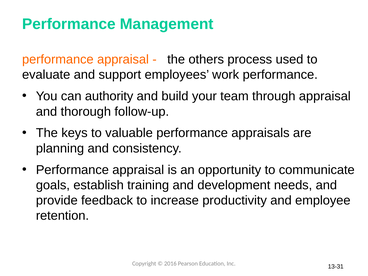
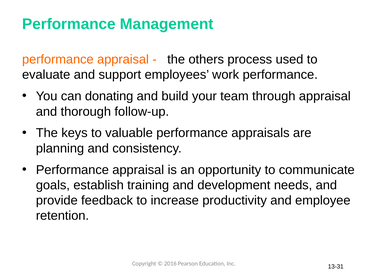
authority: authority -> donating (109, 96)
